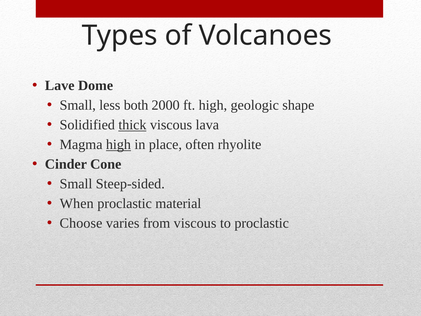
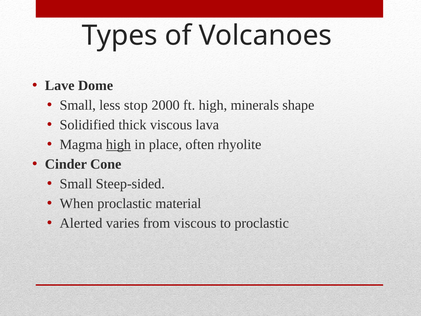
both: both -> stop (136, 105)
geologic: geologic -> minerals (255, 105)
thick underline: present -> none (132, 125)
Choose: Choose -> Alerted (81, 223)
